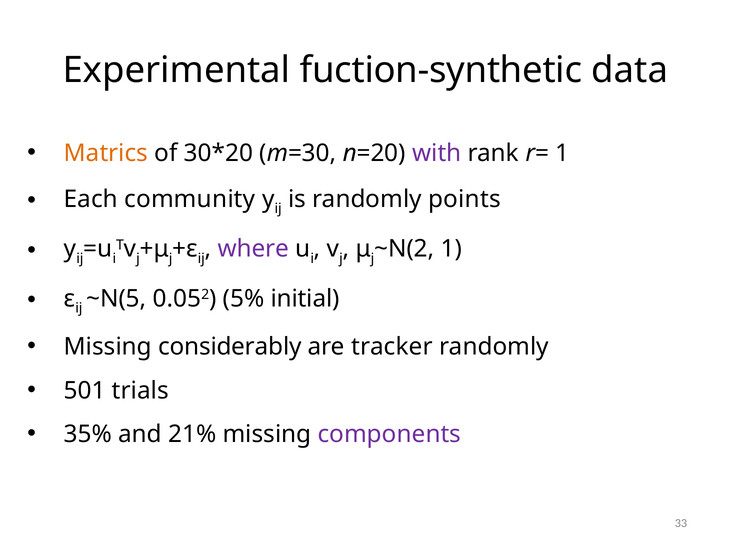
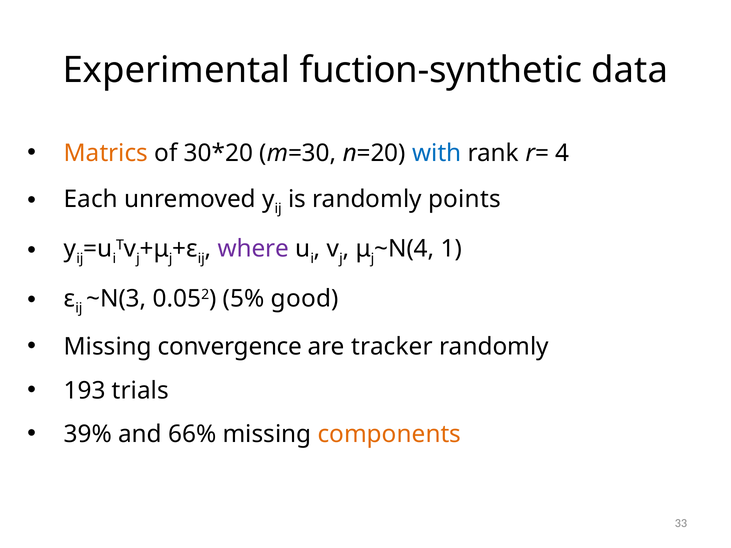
with colour: purple -> blue (437, 153)
r= 1: 1 -> 4 (562, 153)
community: community -> unremoved (190, 199)
~N(2: ~N(2 -> ~N(4 (404, 249)
~N(5: ~N(5 -> ~N(3 (116, 299)
initial: initial -> good (305, 299)
considerably: considerably -> convergence (230, 347)
501: 501 -> 193 (85, 391)
35%: 35% -> 39% (88, 434)
21%: 21% -> 66% (192, 434)
components colour: purple -> orange (389, 434)
